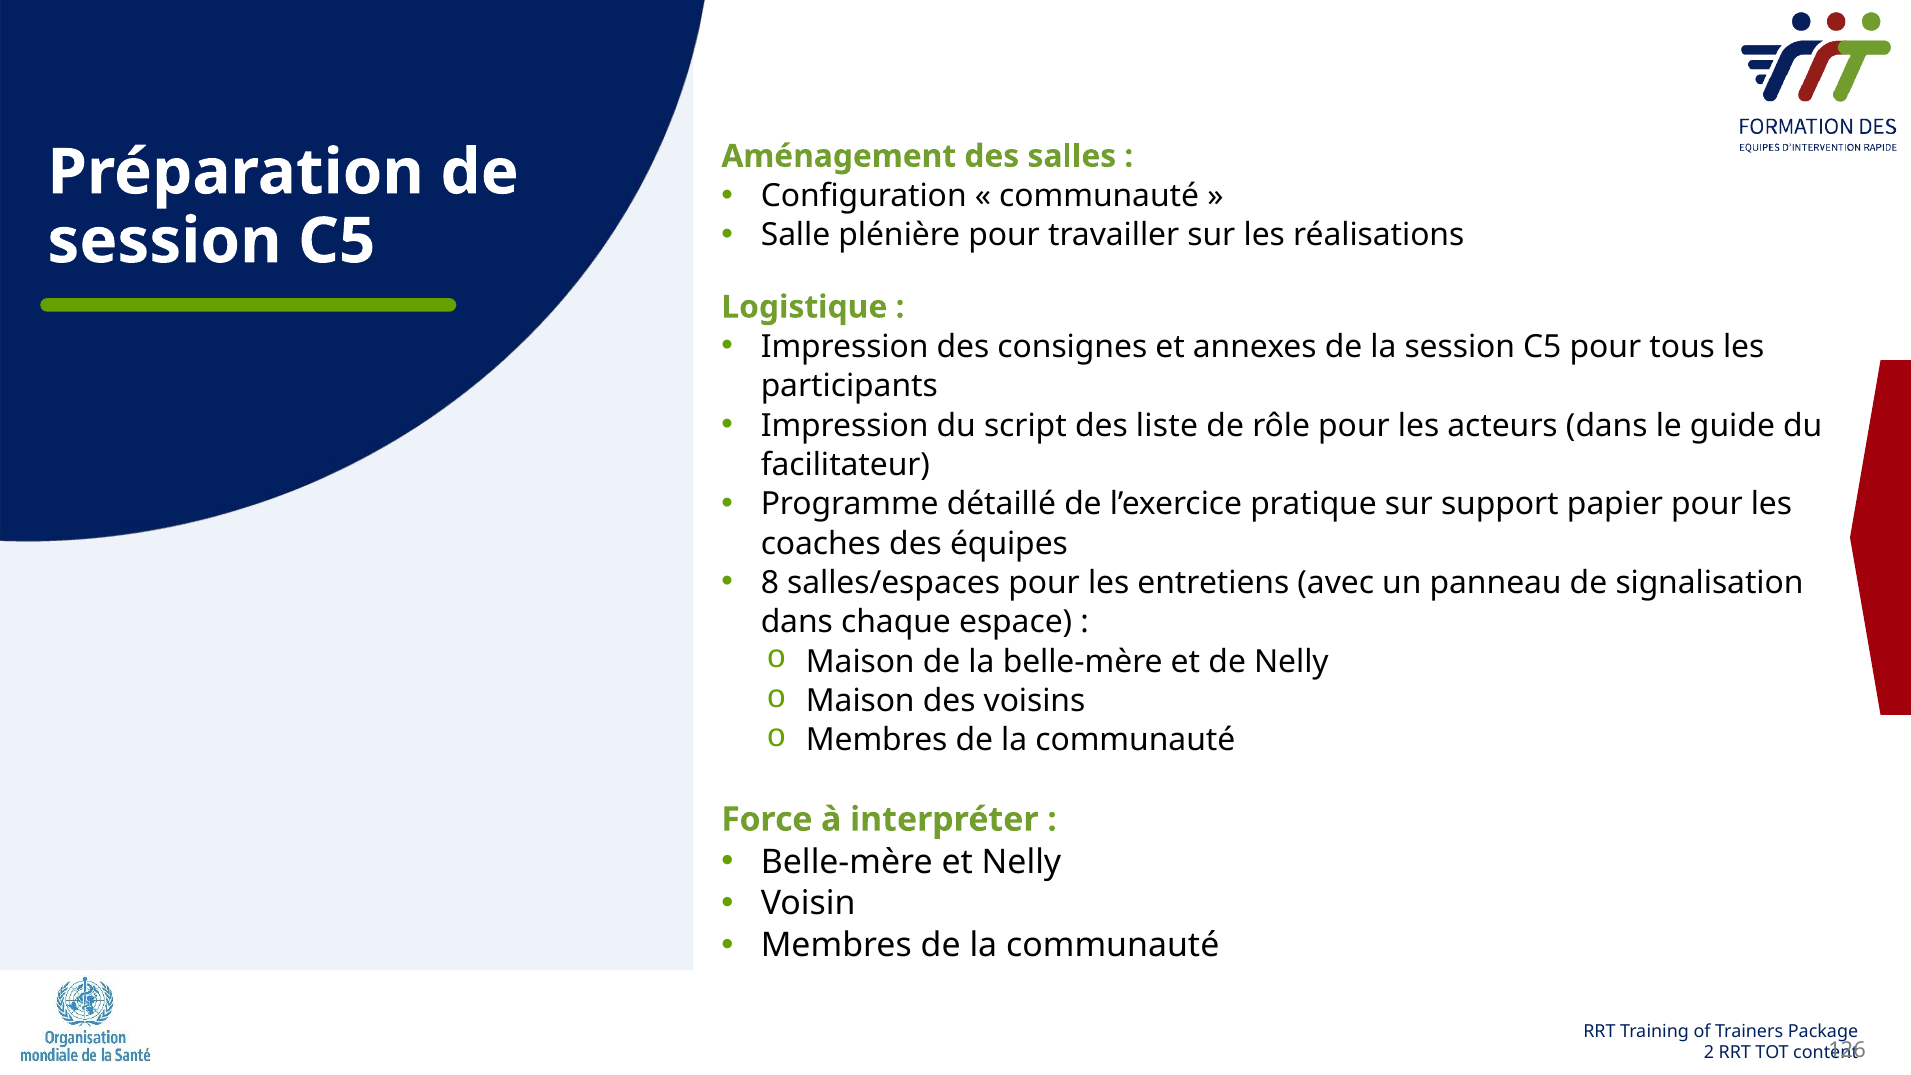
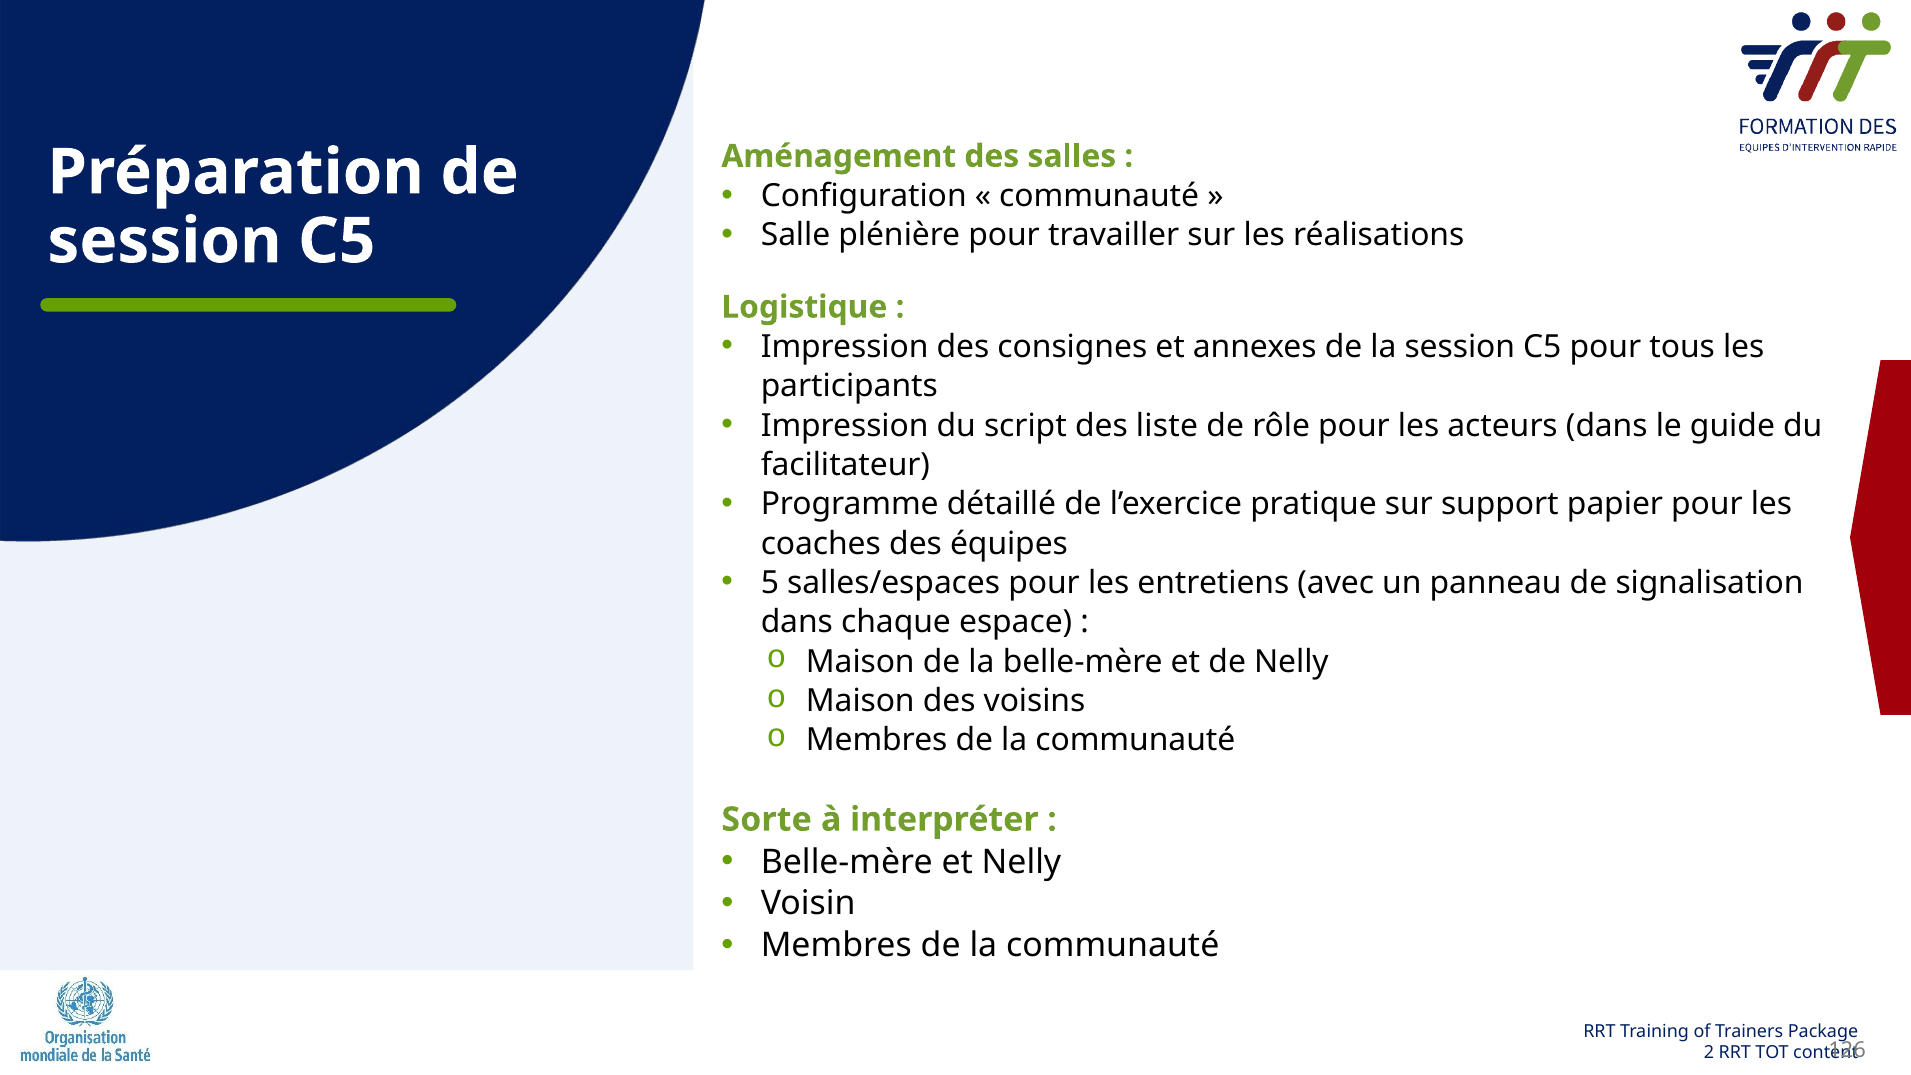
8: 8 -> 5 (770, 583)
Force: Force -> Sorte (767, 819)
